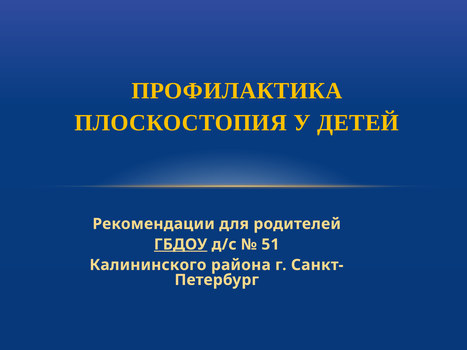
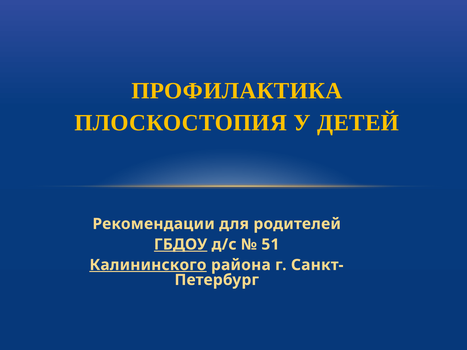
Калининского underline: none -> present (148, 265)
